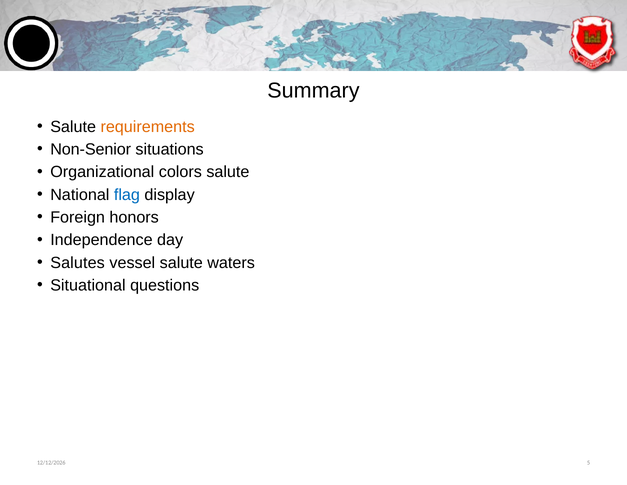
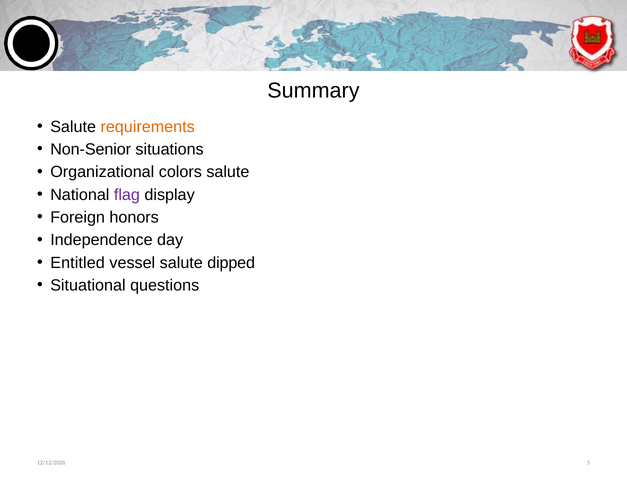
flag colour: blue -> purple (127, 195)
Salutes: Salutes -> Entitled (78, 262)
waters: waters -> dipped (231, 262)
